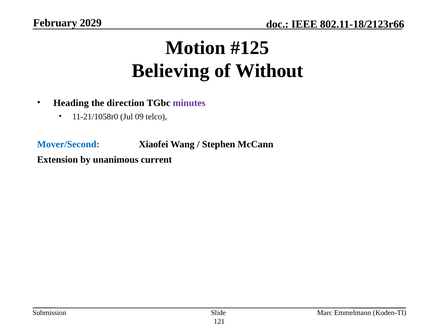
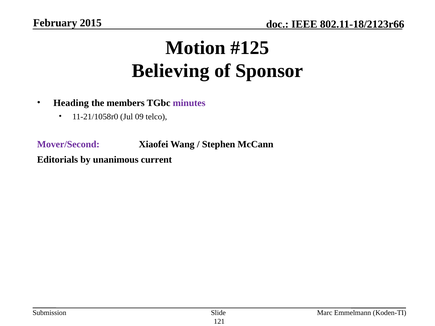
2029: 2029 -> 2015 (91, 23)
Without: Without -> Sponsor (269, 71)
direction: direction -> members (126, 103)
Mover/Second colour: blue -> purple (68, 144)
Extension: Extension -> Editorials (57, 160)
